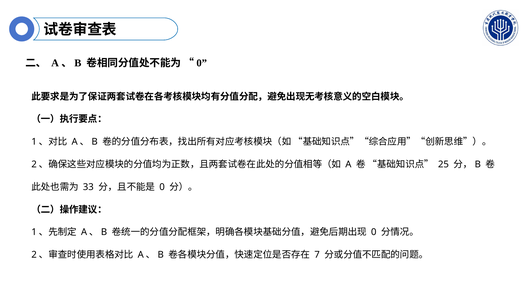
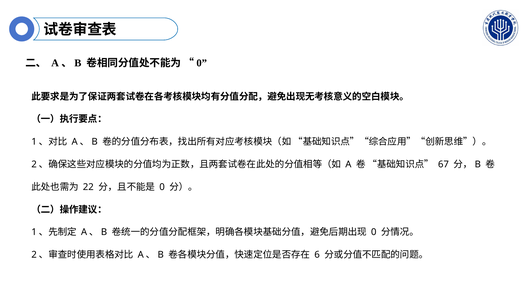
25: 25 -> 67 (443, 165)
33: 33 -> 22 (88, 187)
7: 7 -> 6 (317, 255)
